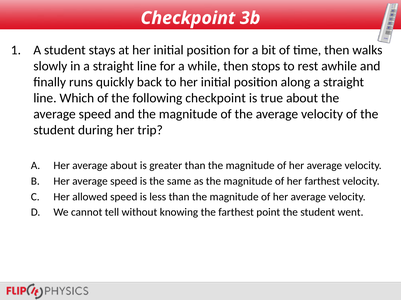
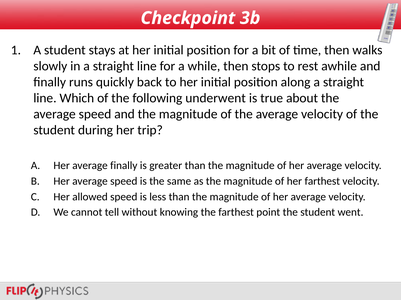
following checkpoint: checkpoint -> underwent (216, 98)
average about: about -> finally (124, 166)
